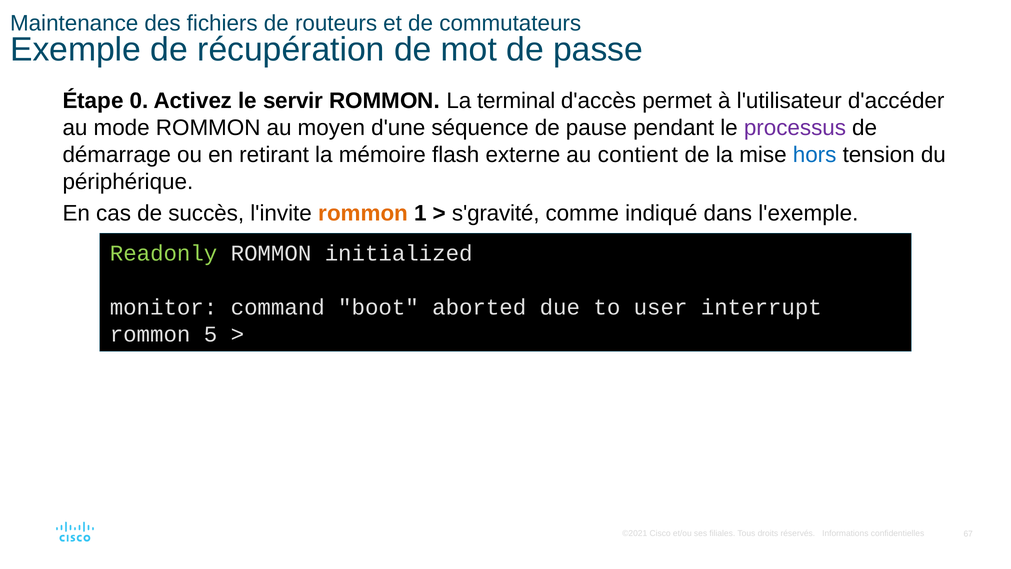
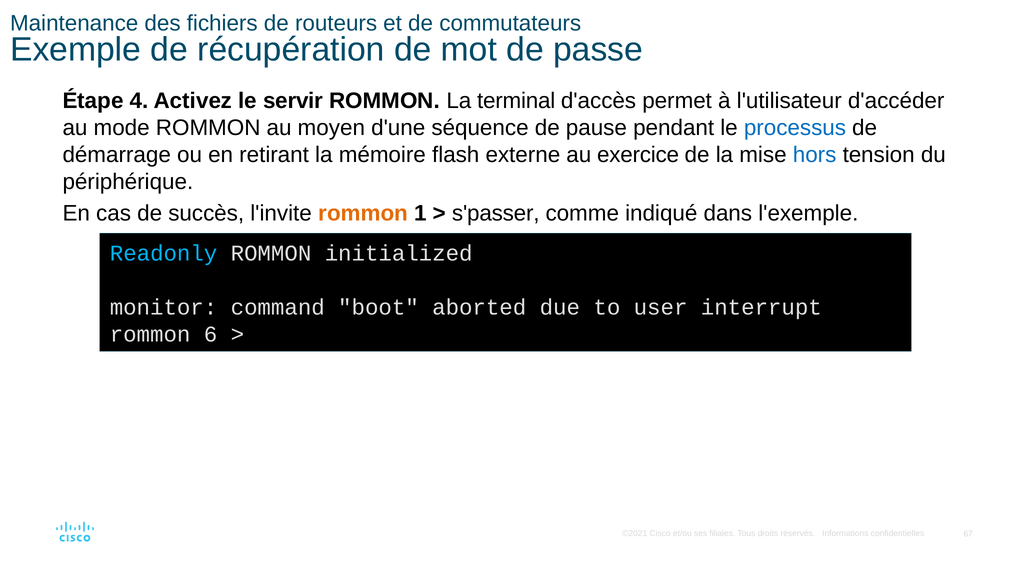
0: 0 -> 4 (139, 101)
processus colour: purple -> blue (795, 128)
contient: contient -> exercice (638, 155)
s'gravité: s'gravité -> s'passer (496, 213)
Readonly colour: light green -> light blue (164, 253)
5: 5 -> 6 (211, 334)
